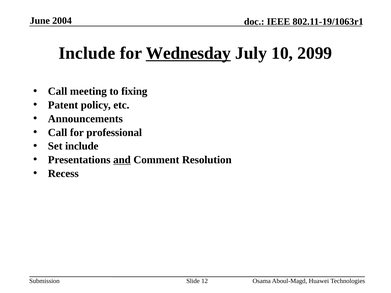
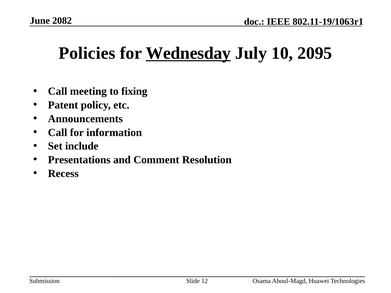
2004: 2004 -> 2082 (62, 21)
Include: Include -> Policies (87, 53)
2099: 2099 -> 2095 (315, 53)
professional: professional -> information (114, 133)
and underline: present -> none (122, 160)
